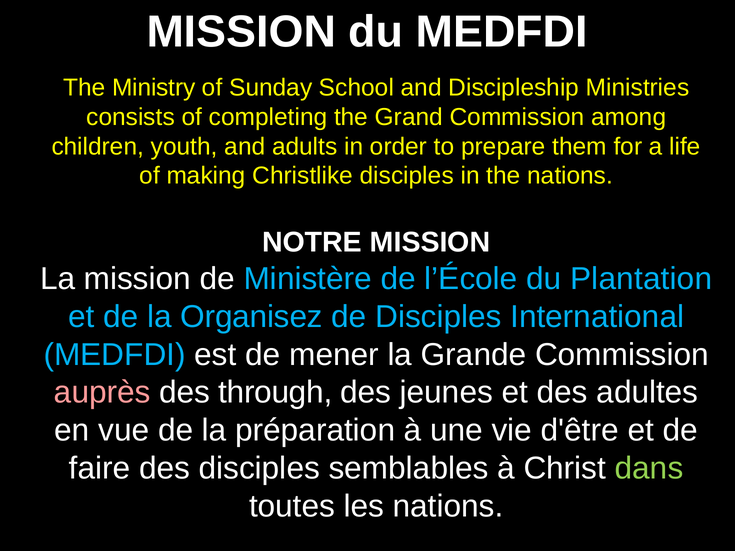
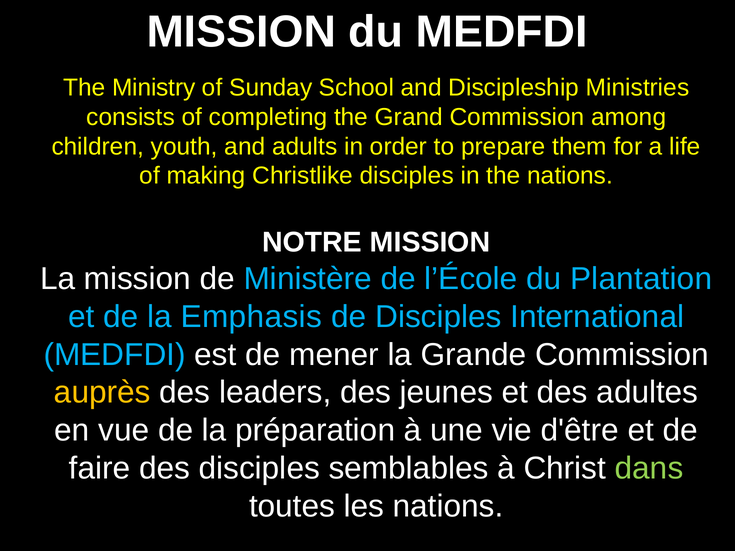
Organisez: Organisez -> Emphasis (251, 317)
auprès colour: pink -> yellow (102, 393)
through: through -> leaders (275, 393)
